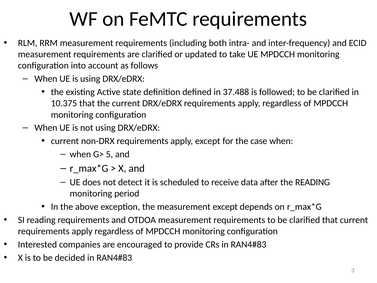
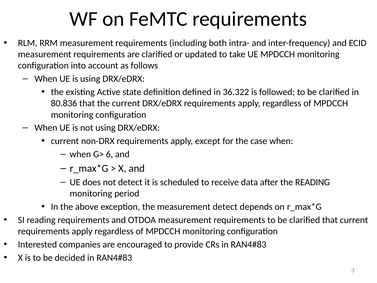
37.488: 37.488 -> 36.322 (236, 92)
10.375: 10.375 -> 80.836 (64, 103)
5: 5 -> 6 (109, 154)
measurement except: except -> detect (225, 207)
